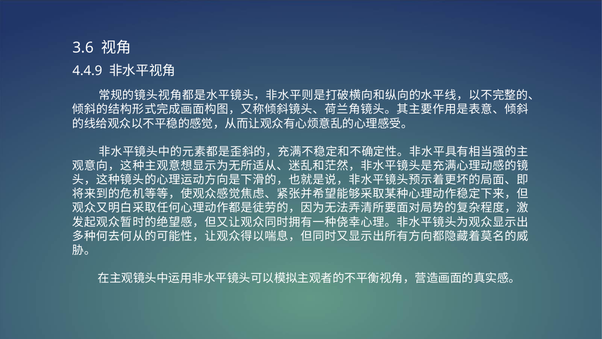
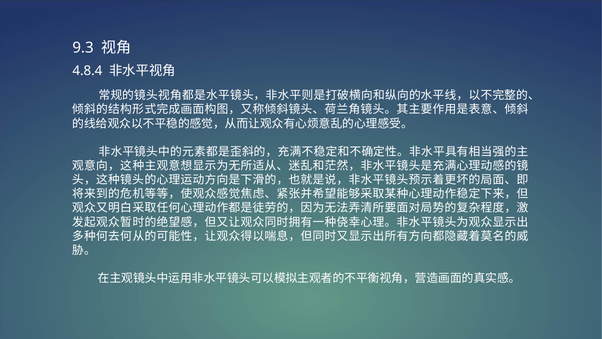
3.6: 3.6 -> 9.3 (83, 47)
4.4.9: 4.4.9 -> 4.8.4 (87, 71)
